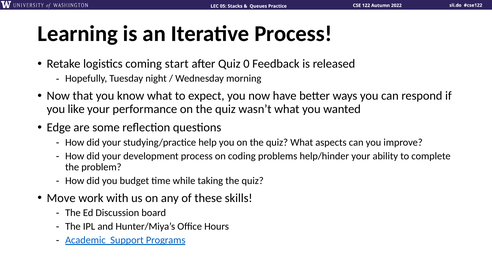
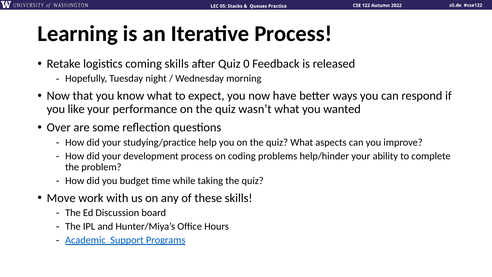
coming start: start -> skills (177, 64)
Edge: Edge -> Over (59, 127)
